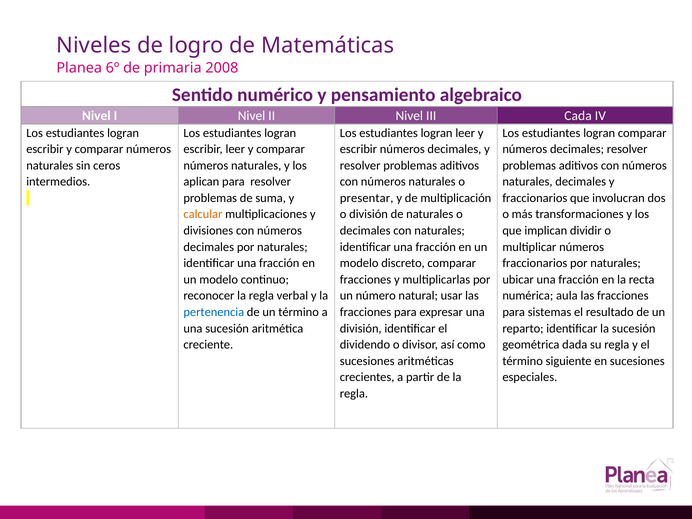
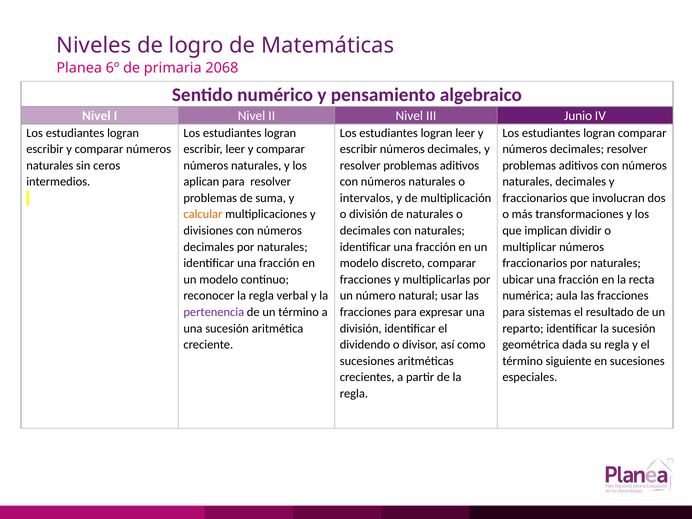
2008: 2008 -> 2068 (222, 68)
Cada: Cada -> Junio (578, 116)
presentar: presentar -> intervalos (367, 198)
pertenencia colour: blue -> purple (214, 312)
